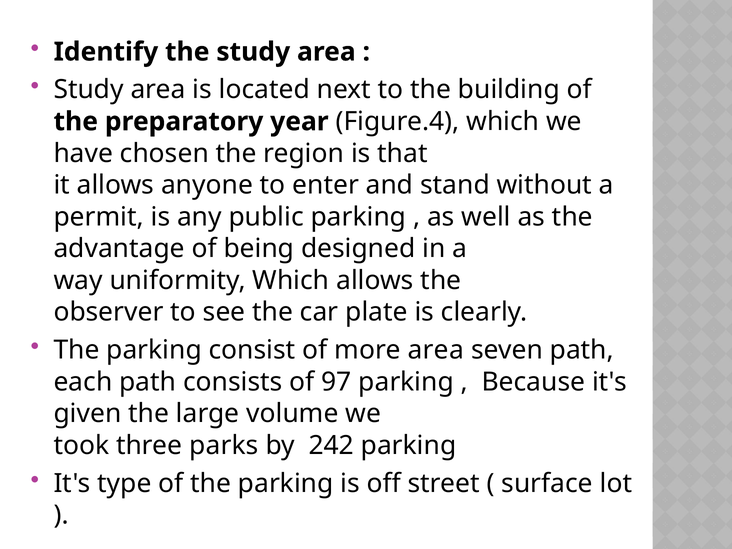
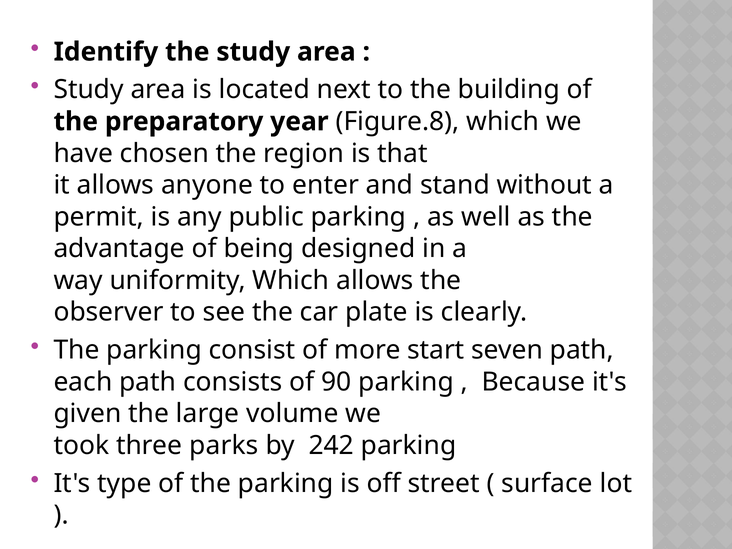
Figure.4: Figure.4 -> Figure.8 (398, 122)
more area: area -> start (436, 350)
97: 97 -> 90 (336, 382)
